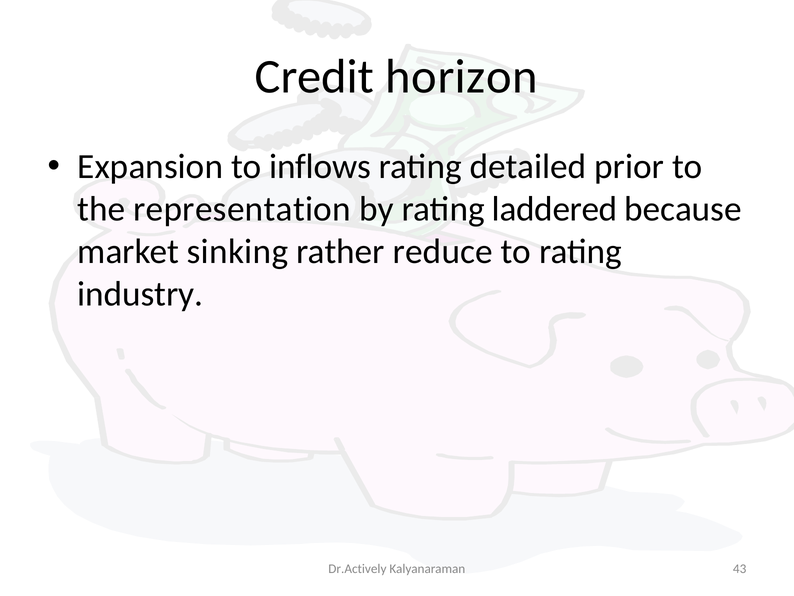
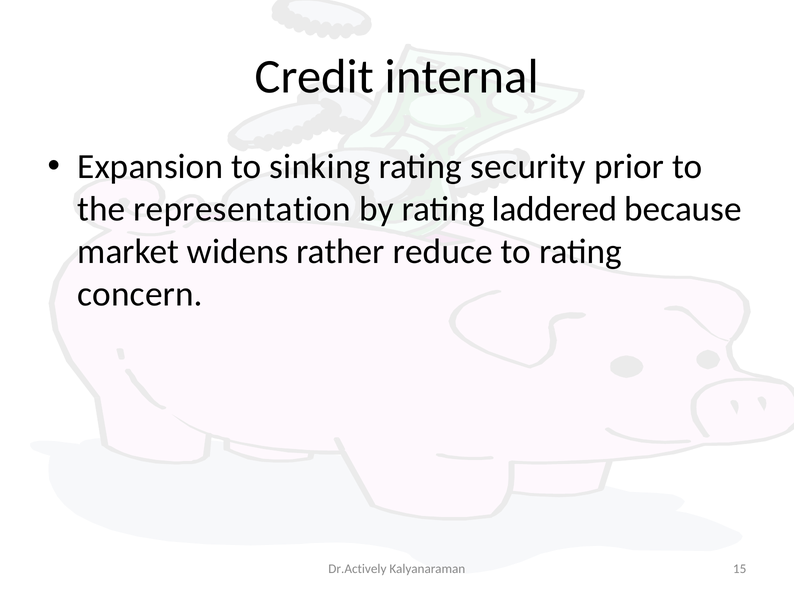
horizon: horizon -> internal (462, 77)
inflows: inflows -> sinking (320, 167)
detailed: detailed -> security (528, 167)
sinking: sinking -> widens (238, 251)
industry: industry -> concern (140, 294)
43: 43 -> 15 (740, 569)
